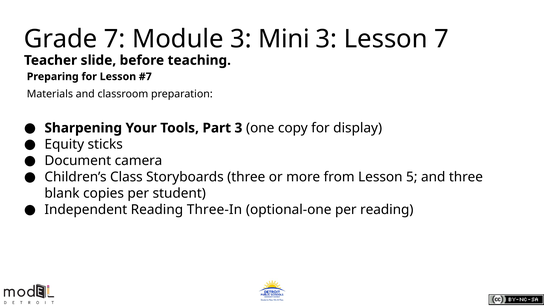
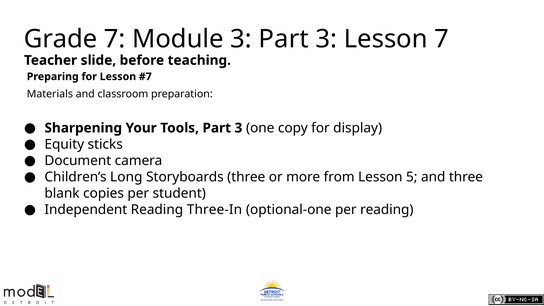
3 Mini: Mini -> Part (284, 39)
Class: Class -> Long (126, 177)
